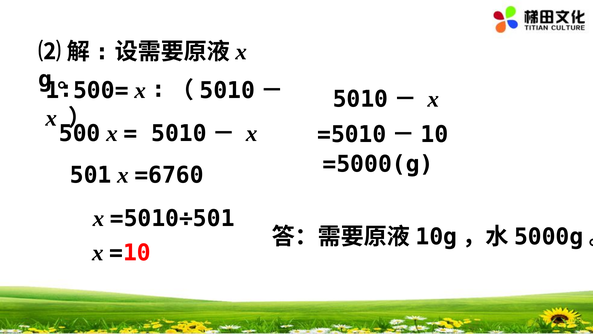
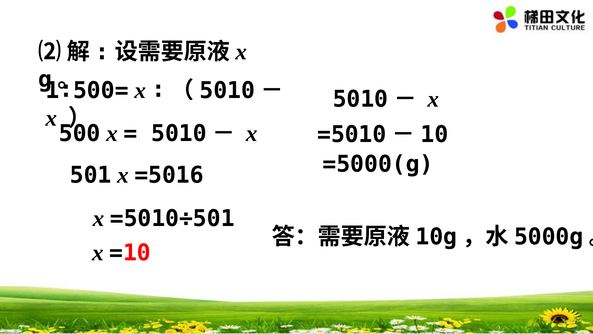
=6760: =6760 -> =5016 (169, 175)
